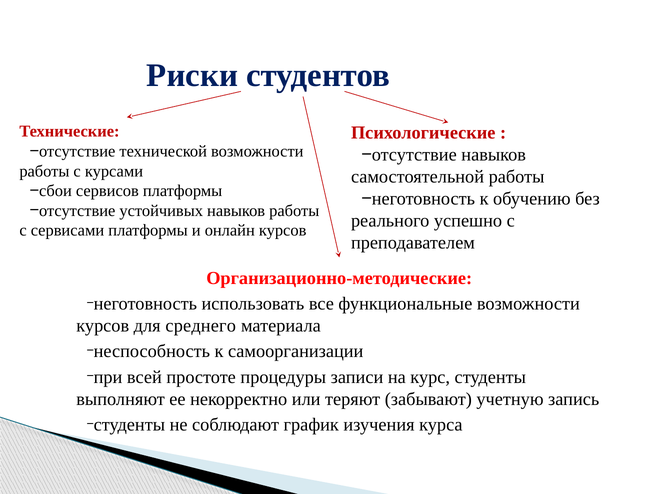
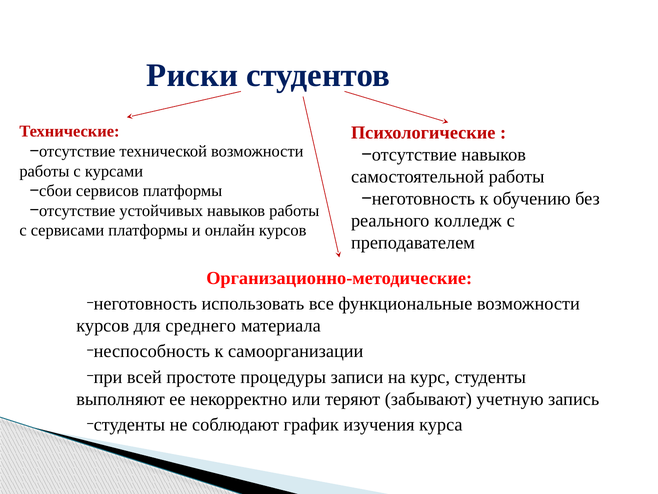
успешно: успешно -> колледж (468, 220)
